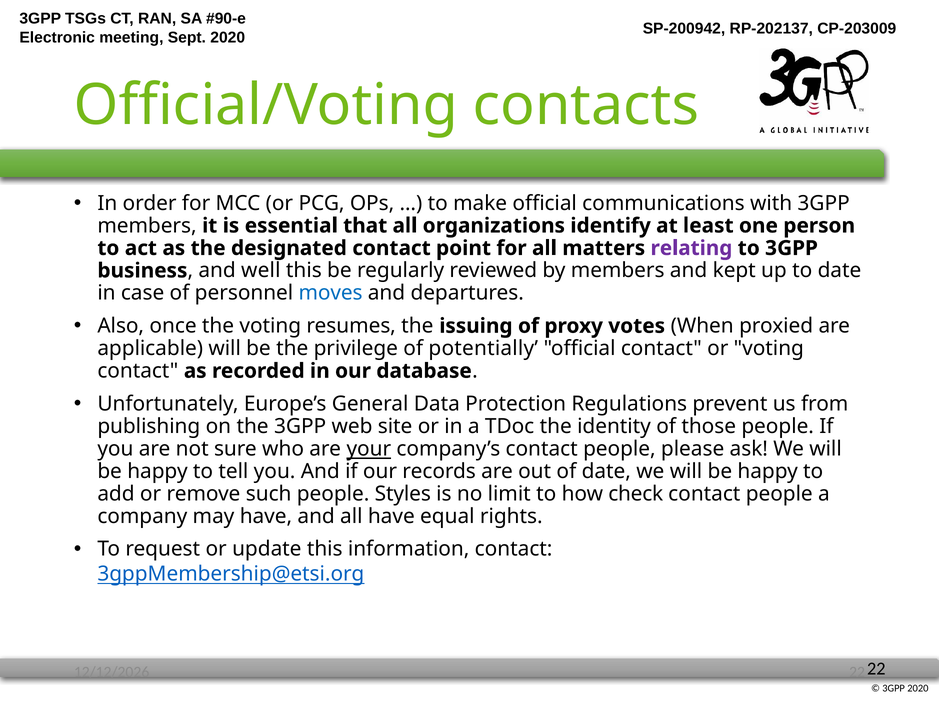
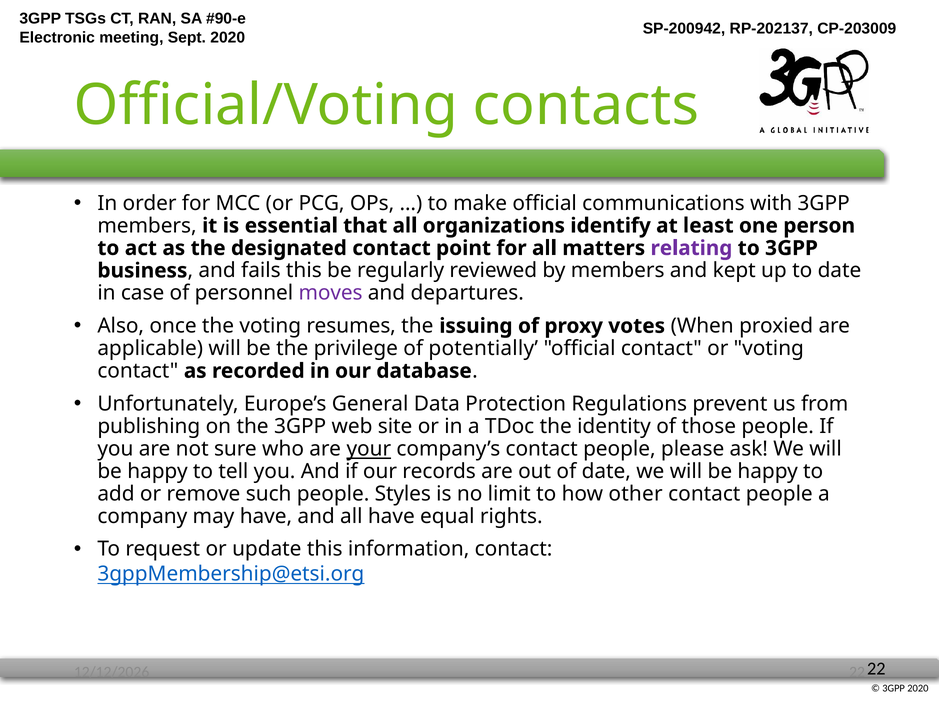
well: well -> fails (261, 271)
moves colour: blue -> purple (331, 293)
check: check -> other (636, 494)
